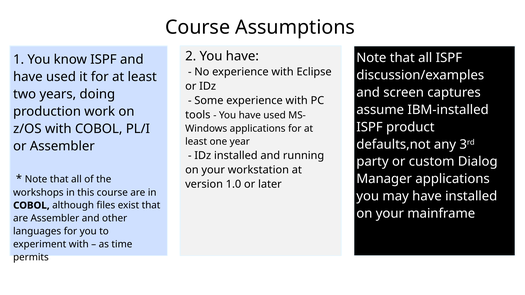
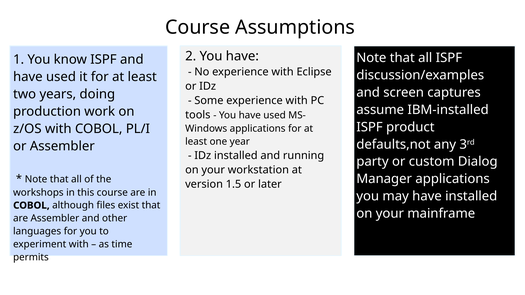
1.0: 1.0 -> 1.5 (234, 184)
